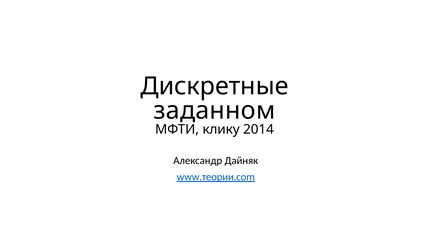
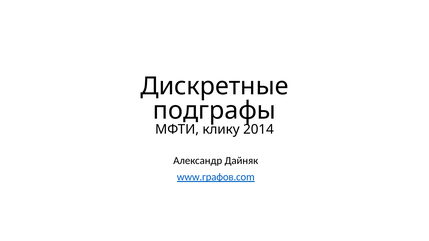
заданном: заданном -> подграфы (214, 111)
www.теории.com: www.теории.com -> www.графов.com (216, 177)
